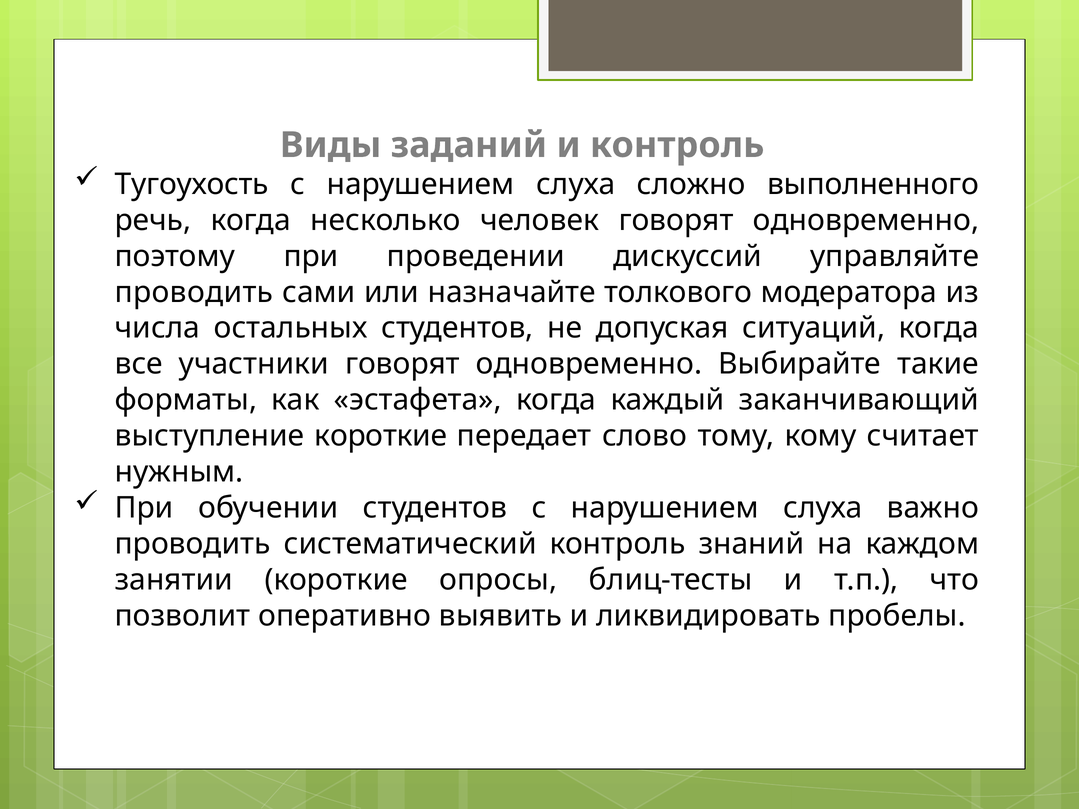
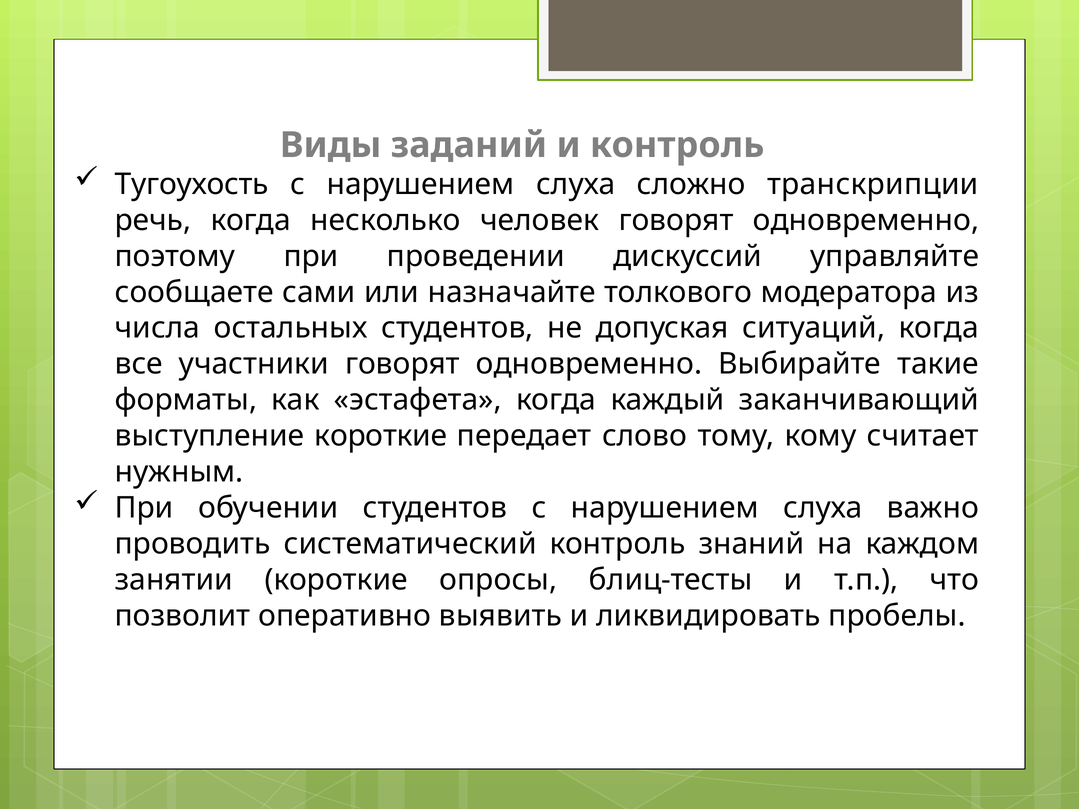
выполненного: выполненного -> транскрипции (873, 184)
проводить: проводить -> сообщаете (194, 292)
